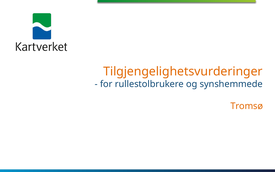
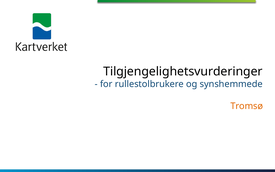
Tilgjengelighetsvurderinger colour: orange -> black (183, 71)
